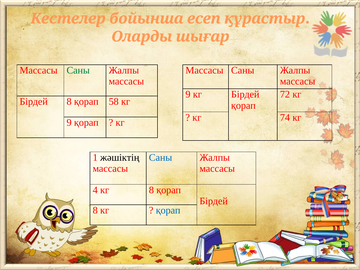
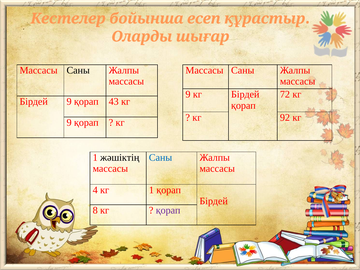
Саны colour: green -> black (78, 70)
8: 8 -> 9 (69, 102)
58: 58 -> 43 (114, 102)
74: 74 -> 92 (285, 118)
4 кг 8: 8 -> 1 (151, 190)
қорап colour: blue -> purple (168, 210)
